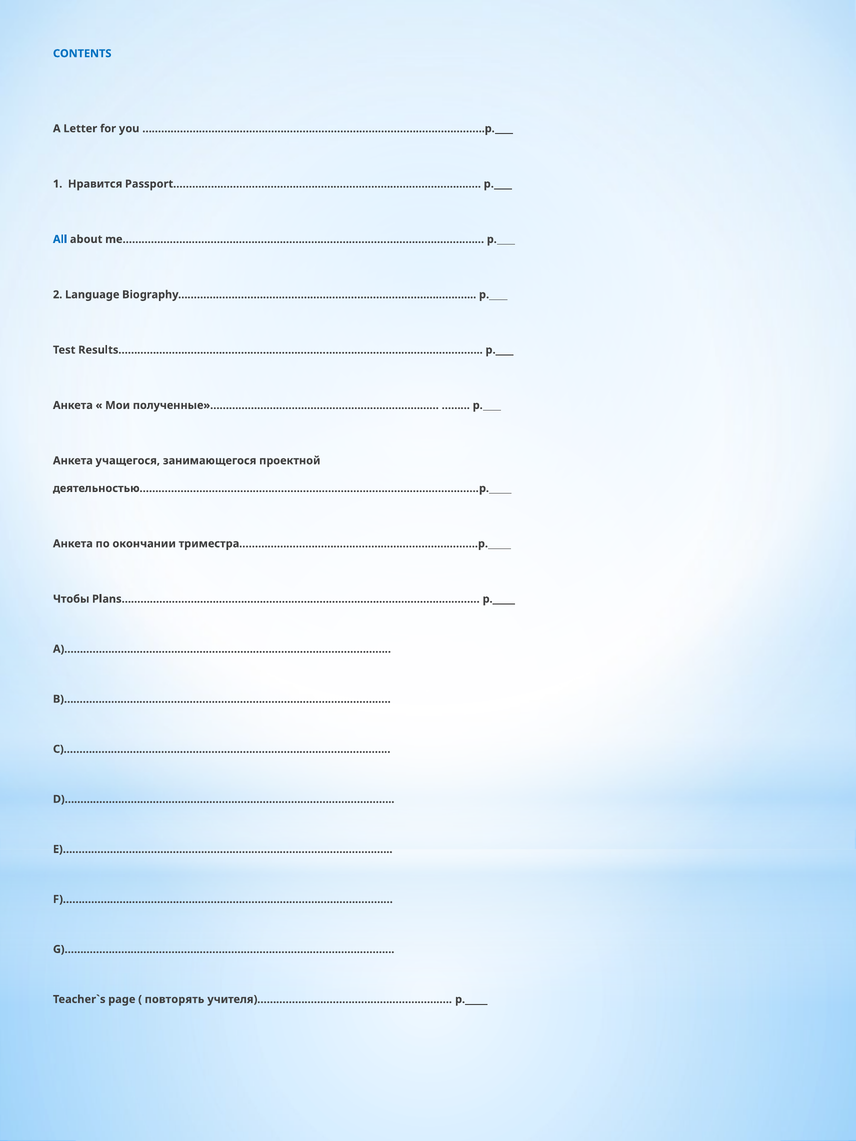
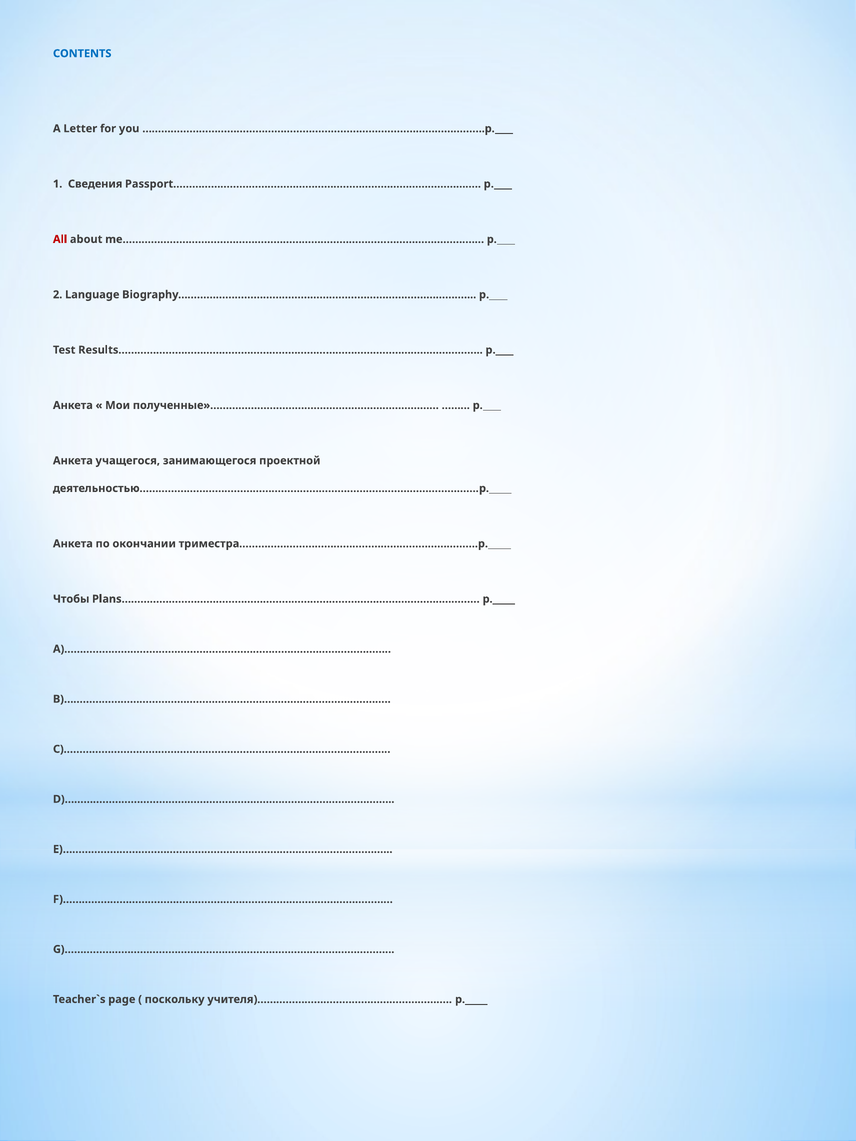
Нравится: Нравится -> Сведения (95, 184)
All colour: blue -> red (60, 239)
повторять: повторять -> поскольку (175, 1000)
